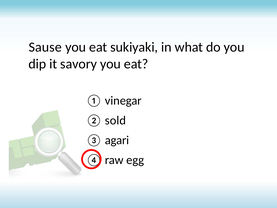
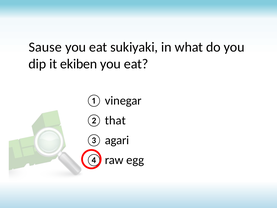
savory: savory -> ekiben (79, 64)
sold: sold -> that (115, 120)
